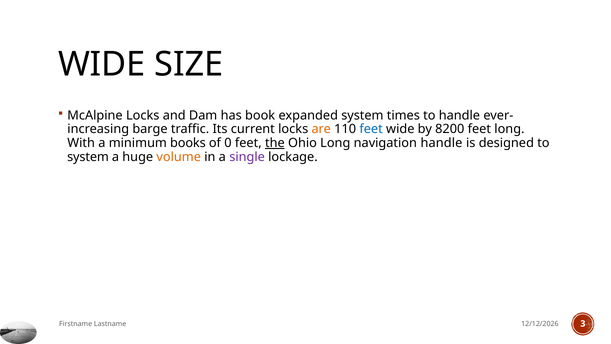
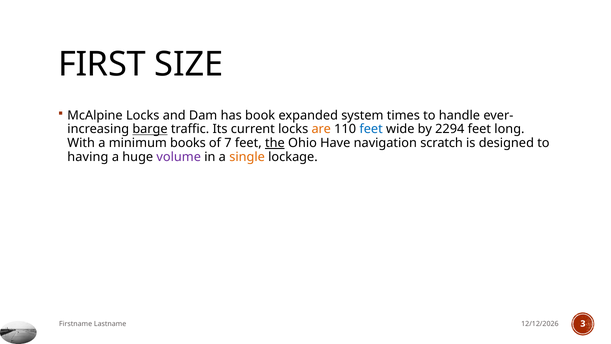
WIDE: WIDE -> FIRST (102, 64)
barge underline: none -> present (150, 129)
8200: 8200 -> 2294 (450, 129)
0: 0 -> 7 (228, 143)
Ohio Long: Long -> Have (335, 143)
navigation handle: handle -> scratch (442, 143)
system: system -> having (88, 157)
volume colour: orange -> purple (179, 157)
single colour: purple -> orange (247, 157)
